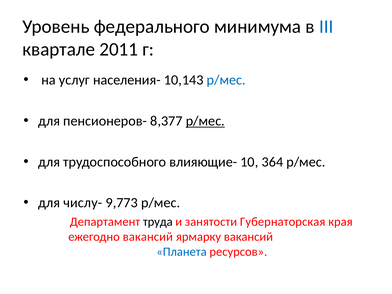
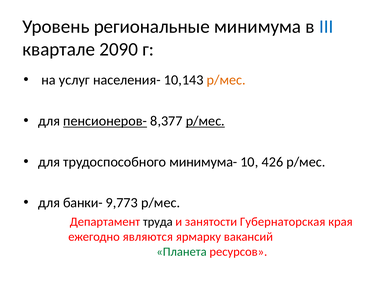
федерального: федерального -> региональные (152, 26)
2011: 2011 -> 2090 (119, 49)
р/мес colour: blue -> orange (226, 80)
пенсионеров- underline: none -> present (105, 121)
влияющие-: влияющие- -> минимума- (203, 162)
364: 364 -> 426 (272, 162)
числу-: числу- -> банки- (83, 203)
ежегодно вакансий: вакансий -> являются (148, 237)
Планета colour: blue -> green (181, 252)
